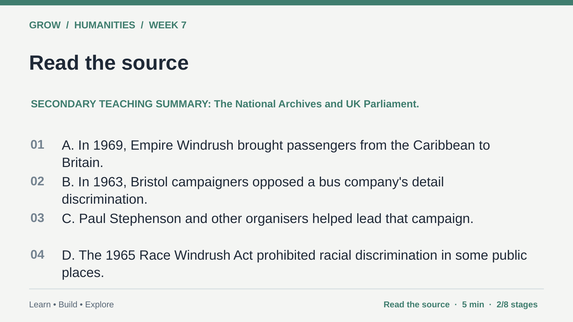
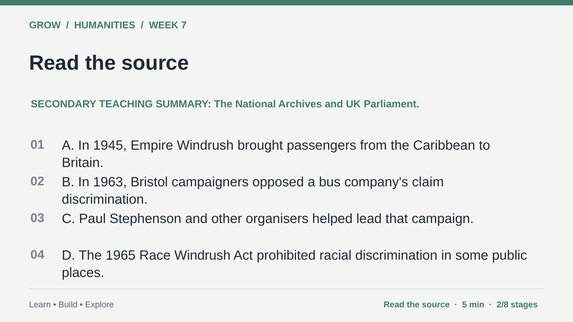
1969: 1969 -> 1945 (110, 145)
detail: detail -> claim (428, 182)
